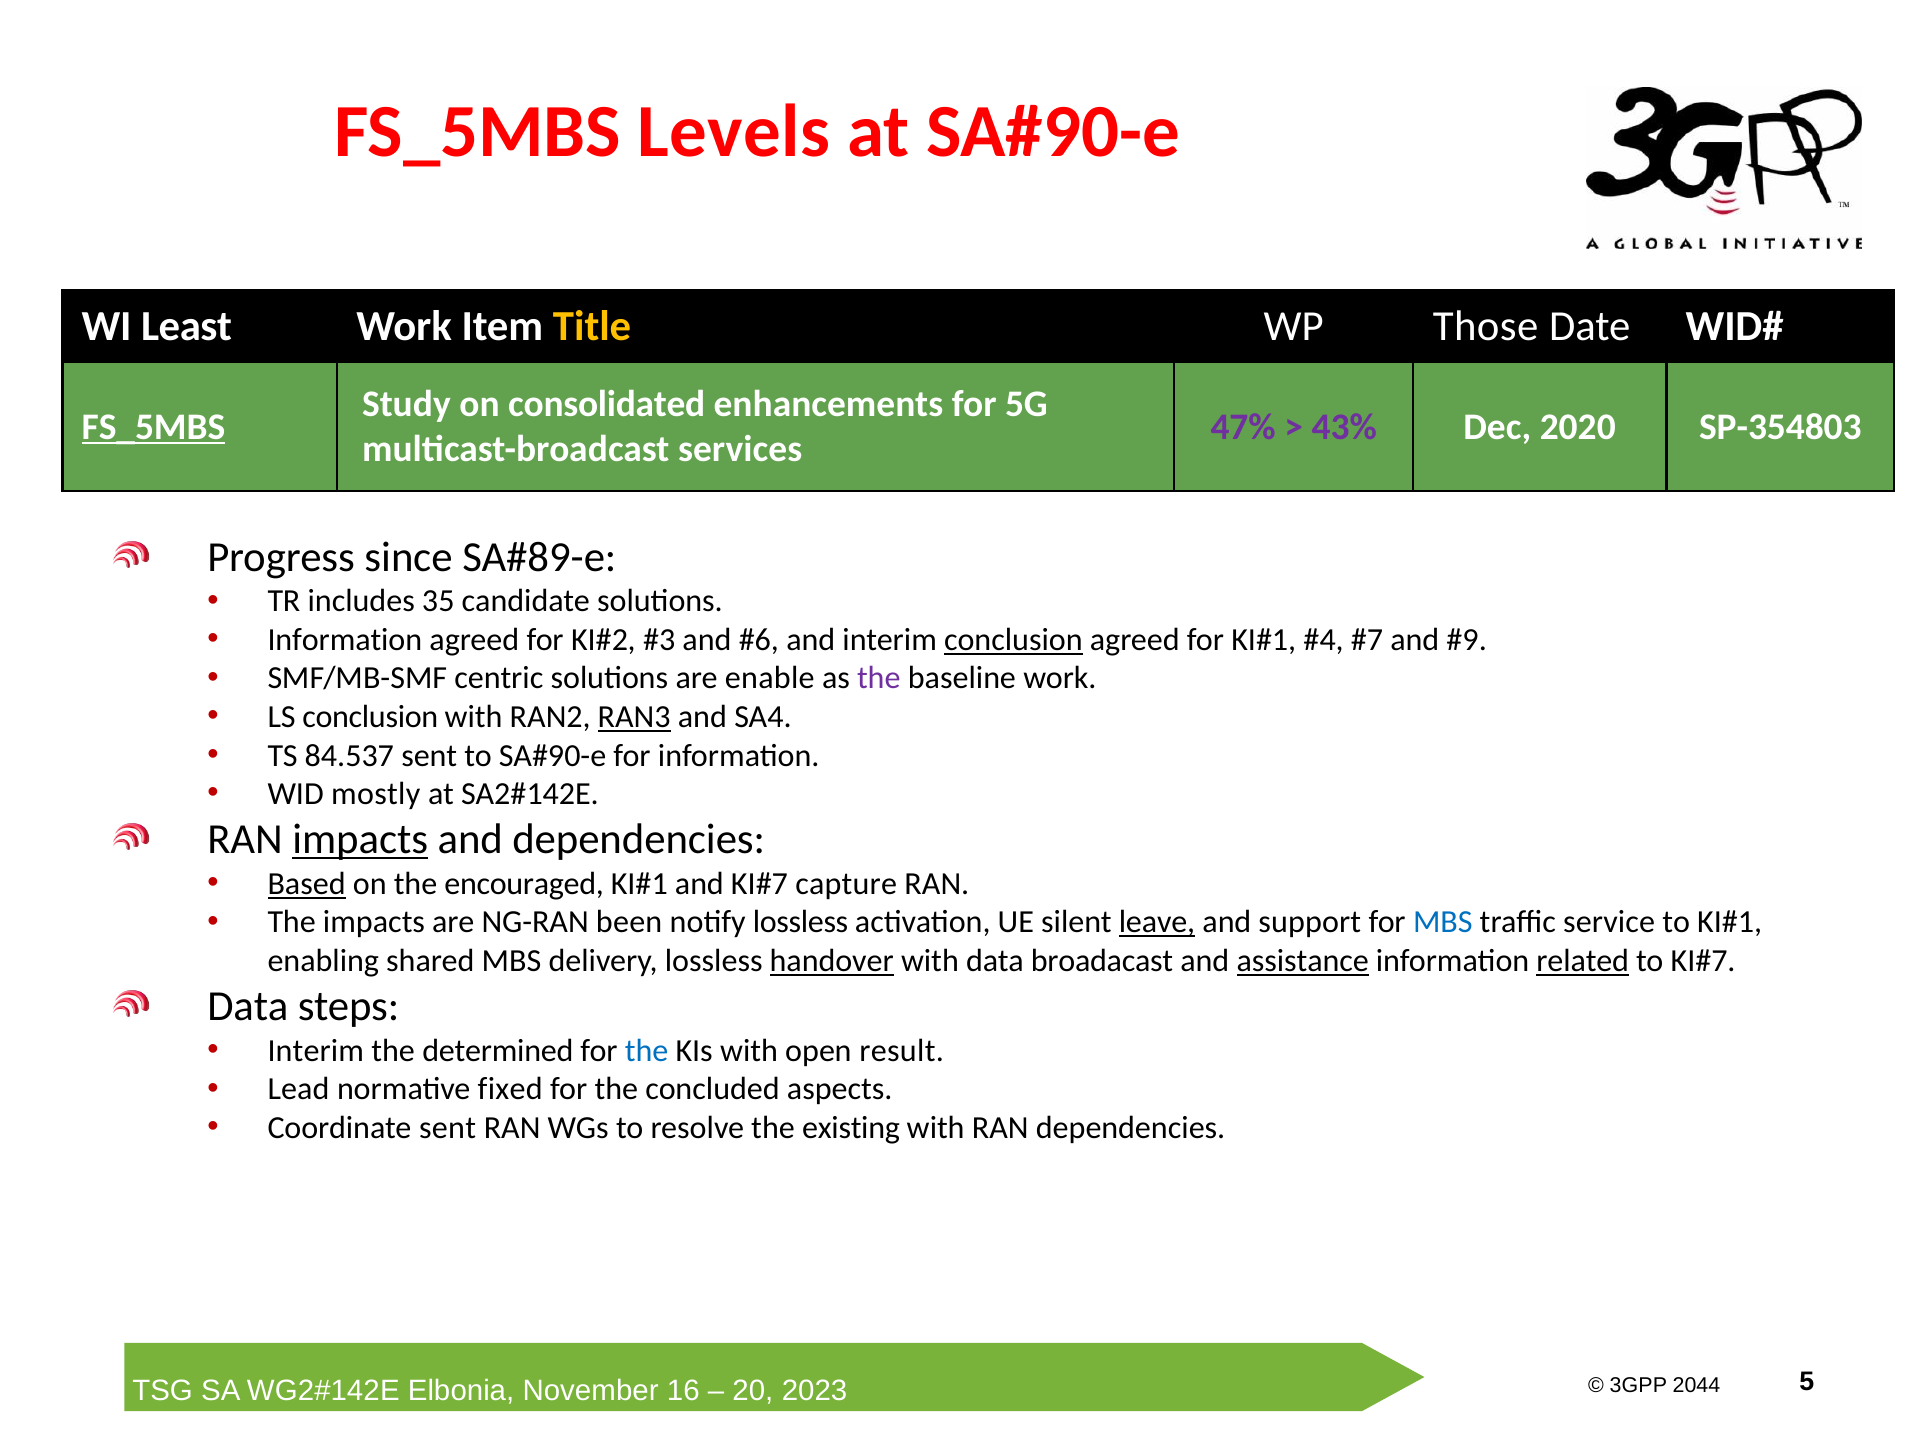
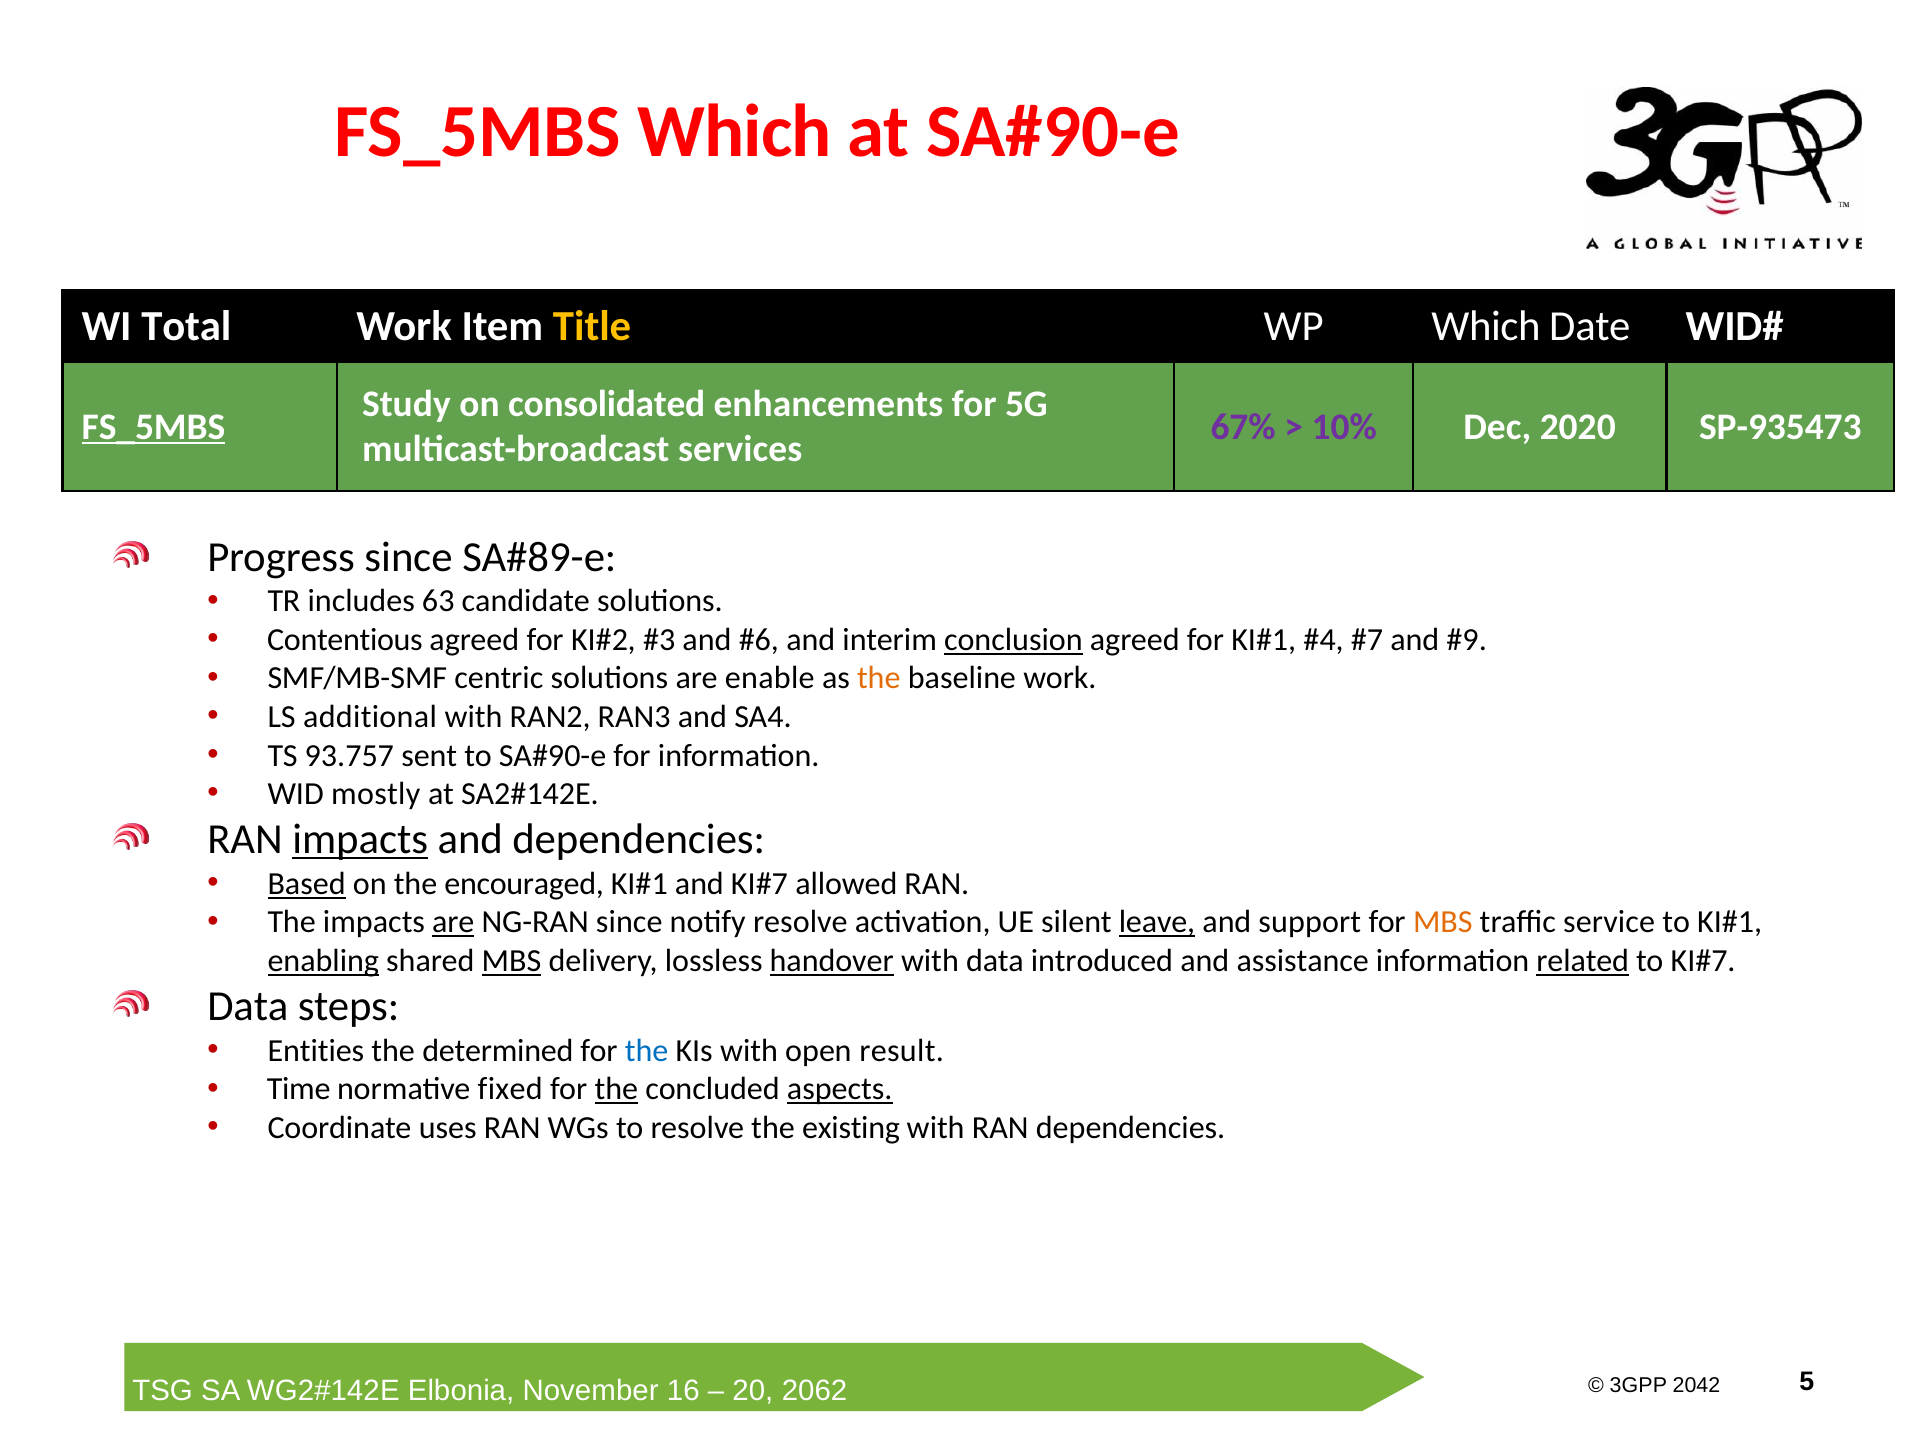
FS_5MBS Levels: Levels -> Which (735, 132)
Least: Least -> Total (186, 326)
WP Those: Those -> Which (1486, 326)
47%: 47% -> 67% (1243, 427)
43%: 43% -> 10% (1344, 427)
SP-354803: SP-354803 -> SP-935473 (1780, 427)
35: 35 -> 63 (438, 601)
Information: Information -> Contentious (345, 640)
the colour: purple -> orange (879, 679)
LS conclusion: conclusion -> additional (370, 717)
RAN3 underline: present -> none (634, 717)
84.537: 84.537 -> 93.757 (349, 756)
capture: capture -> allowed (846, 884)
are underline: none -> present (453, 923)
NG-RAN been: been -> since (629, 923)
notify lossless: lossless -> resolve (800, 923)
MBS colour: blue -> orange (1443, 923)
enabling underline: none -> present (323, 961)
MBS underline: none -> present (511, 961)
broadacast: broadacast -> introduced (1102, 961)
assistance underline: present -> none (1303, 961)
Interim: Interim -> Entities (316, 1051)
Lead: Lead -> Time (299, 1090)
the underline: none -> present (616, 1090)
aspects underline: none -> present (840, 1090)
Coordinate sent: sent -> uses (448, 1128)
2044: 2044 -> 2042 (1696, 1386)
2023: 2023 -> 2062 (815, 1391)
